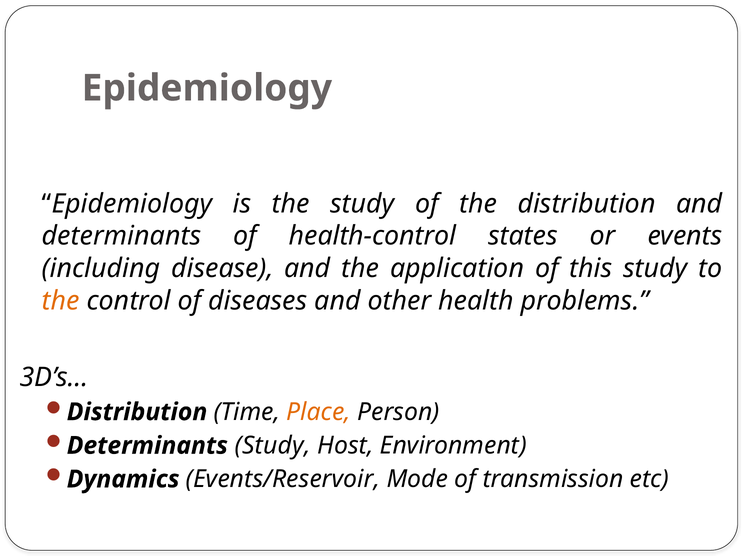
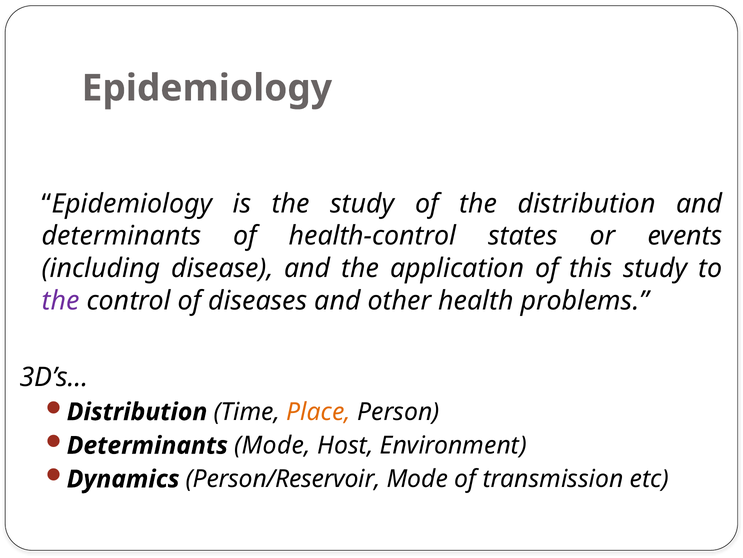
the colour: orange -> purple (61, 300)
Determinants Study: Study -> Mode (273, 445)
Events/Reservoir: Events/Reservoir -> Person/Reservoir (283, 479)
